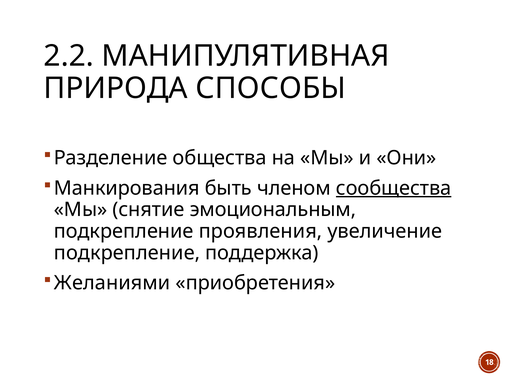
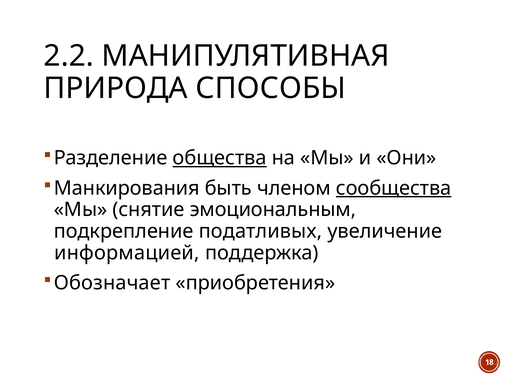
общества underline: none -> present (220, 158)
проявления: проявления -> податливых (260, 231)
подкрепление: подкрепление -> информацией (127, 253)
Желаниями: Желаниями -> Обозначает (112, 283)
